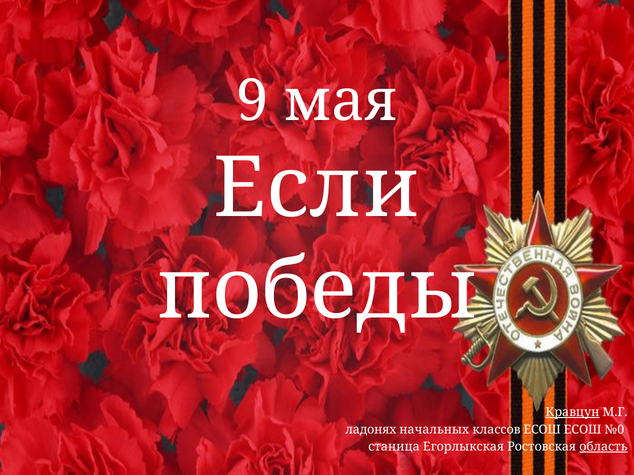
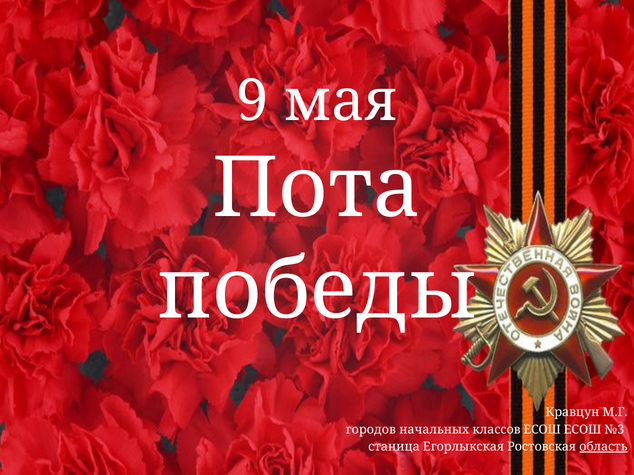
Если: Если -> Пота (317, 189)
Кравцун underline: present -> none (573, 413)
ладонях: ладонях -> городов (371, 430)
№0: №0 -> №3 (614, 430)
